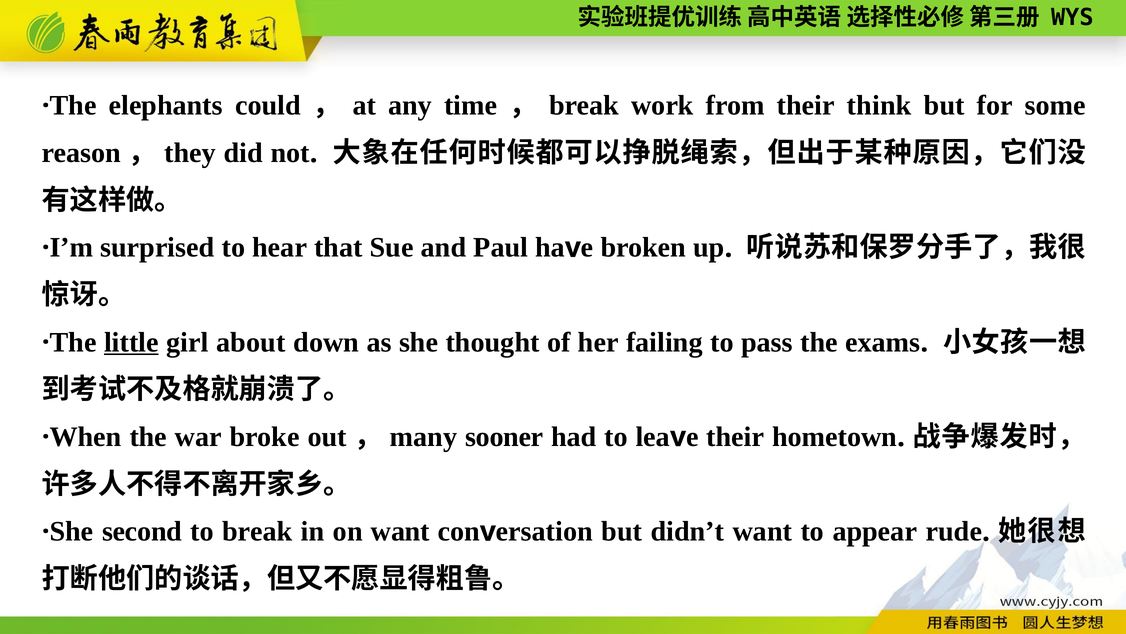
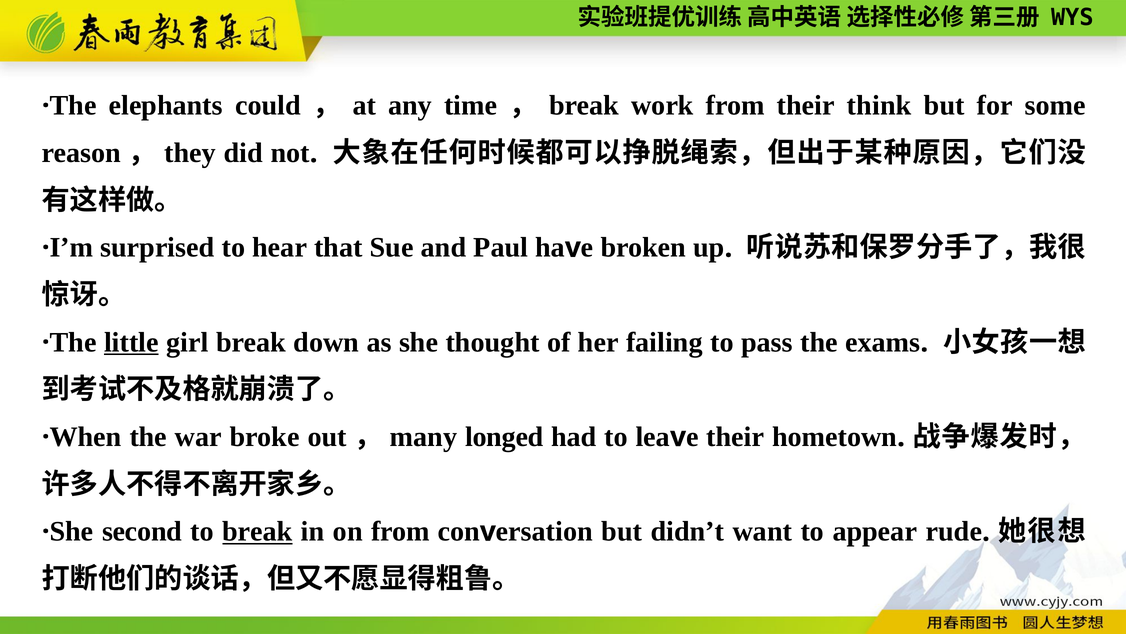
girl about: about -> break (251, 342)
sooner: sooner -> longed (504, 437)
break underline: none -> present (257, 531)
on want: want -> from (400, 531)
